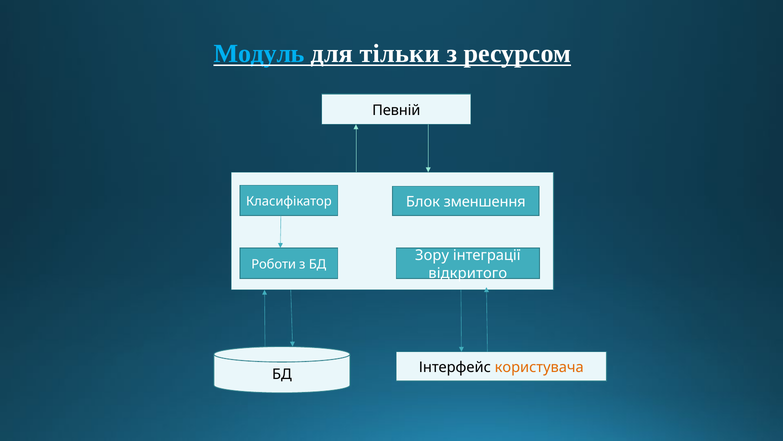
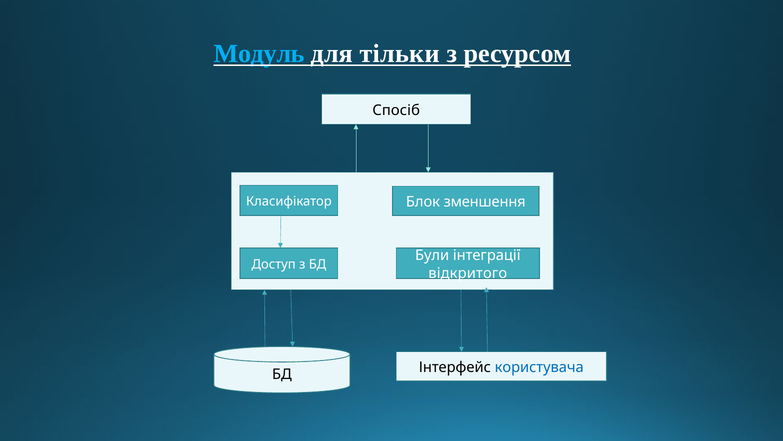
Певній: Певній -> Спосіб (396, 110)
Зору: Зору -> Були (432, 255)
Роботи: Роботи -> Доступ (274, 264)
користувача colour: orange -> blue (539, 367)
